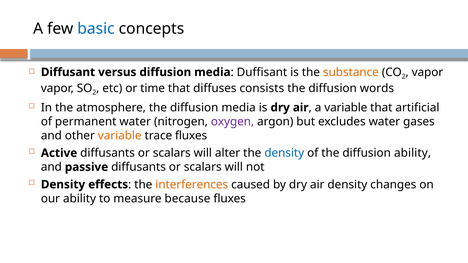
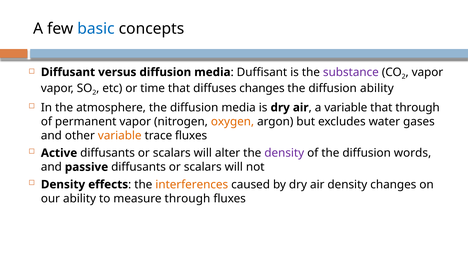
substance colour: orange -> purple (351, 72)
diffuses consists: consists -> changes (262, 88)
diffusion words: words -> ability (377, 88)
that artificial: artificial -> through (418, 108)
permanent water: water -> vapor (135, 122)
oxygen colour: purple -> orange (232, 122)
density colour: blue -> purple (284, 153)
diffusion ability: ability -> words (413, 153)
measure because: because -> through (187, 199)
